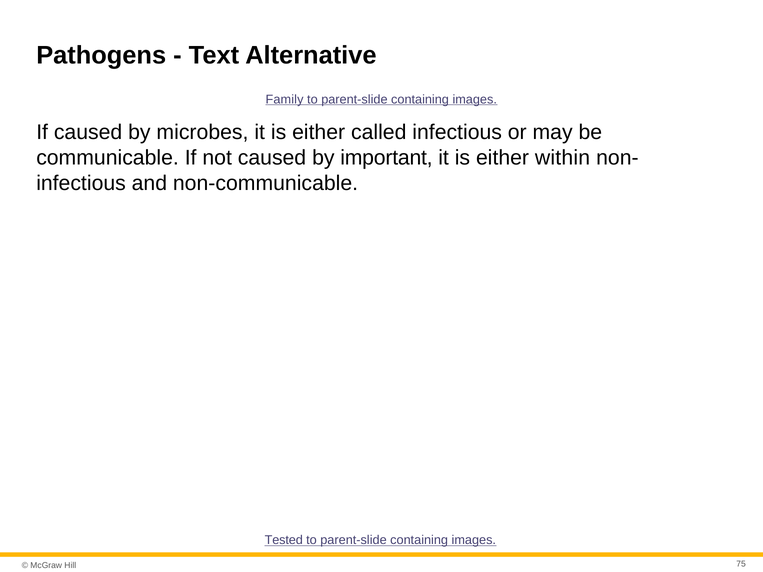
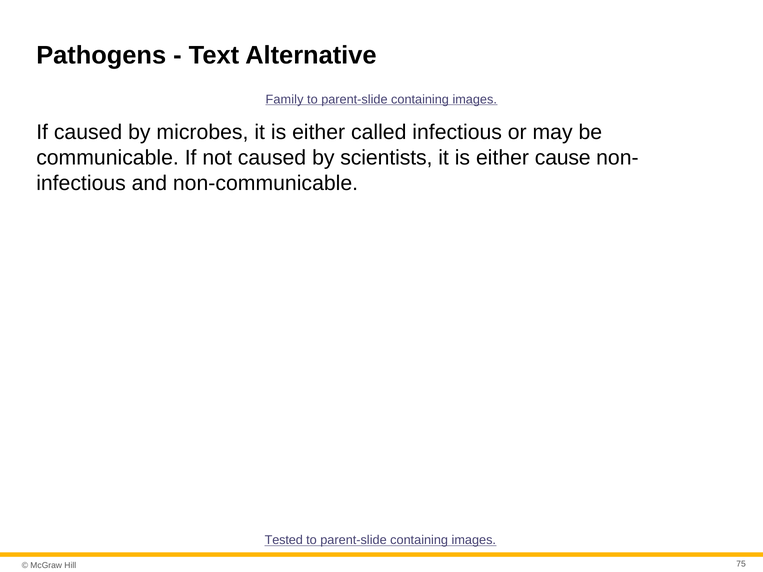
important: important -> scientists (386, 158)
within: within -> cause (563, 158)
